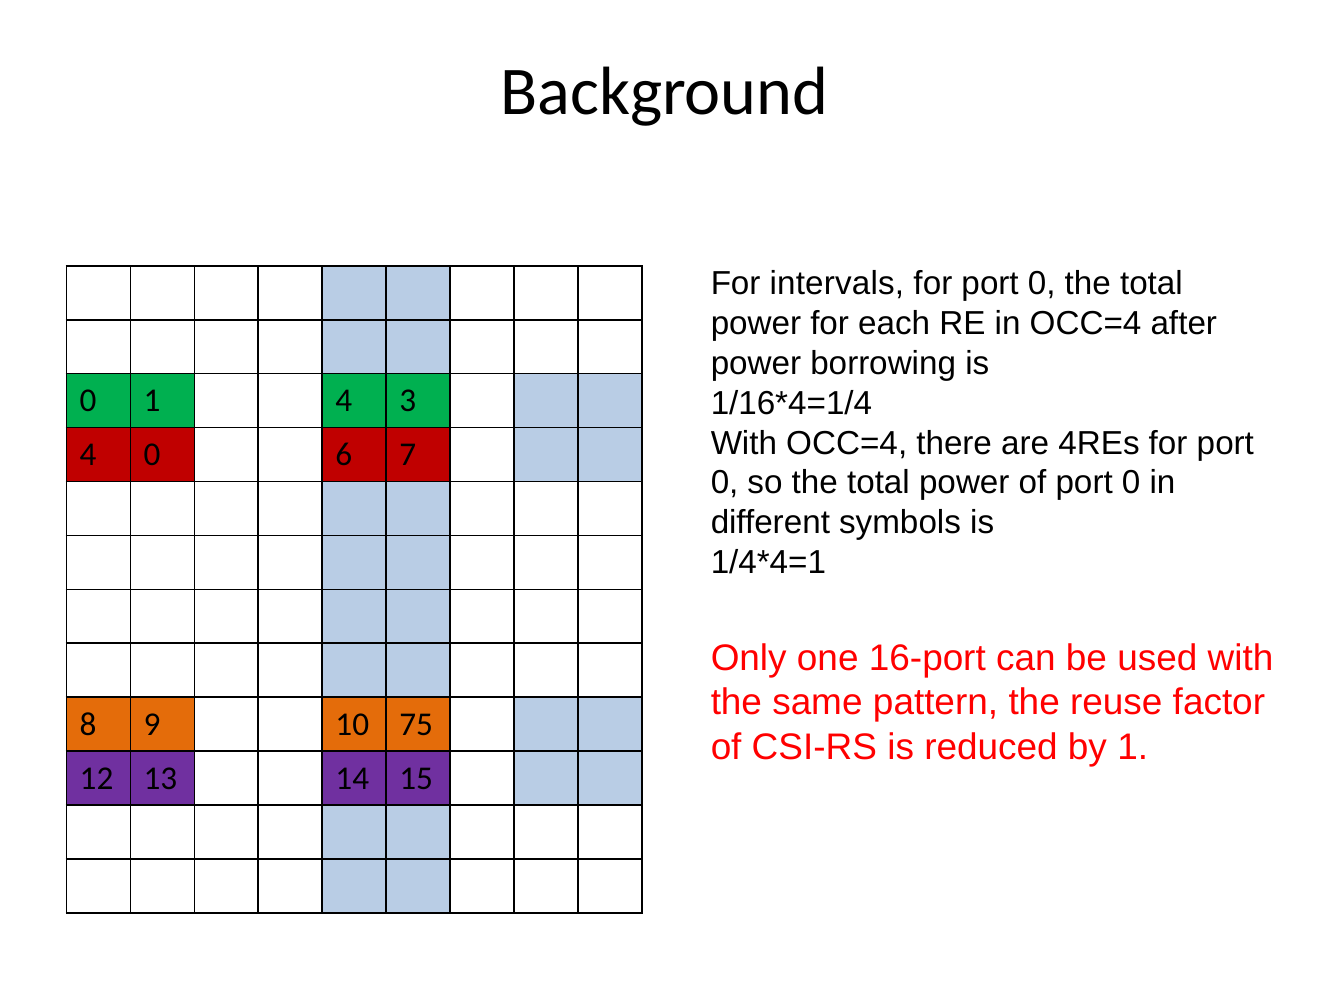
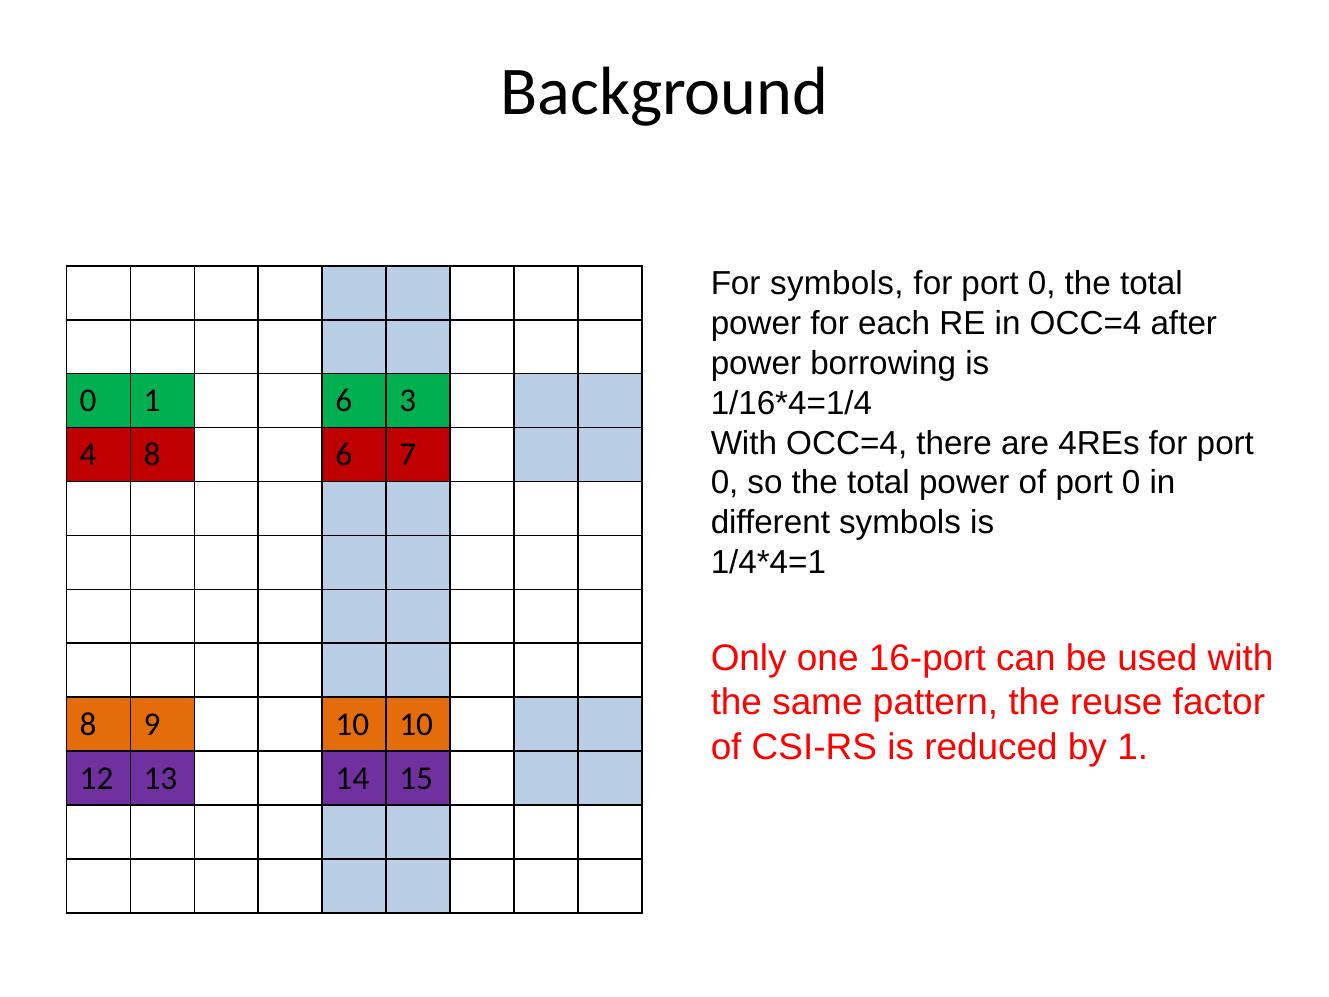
For intervals: intervals -> symbols (837, 284)
1 4: 4 -> 6 (344, 401)
4 0: 0 -> 8 (152, 455)
10 75: 75 -> 10 (416, 724)
